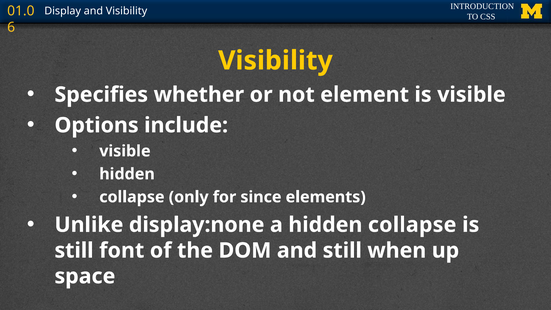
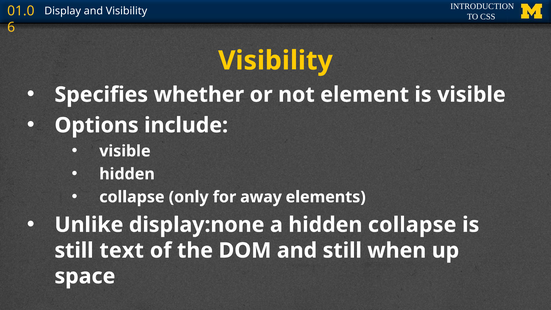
since: since -> away (261, 197)
font: font -> text (122, 250)
